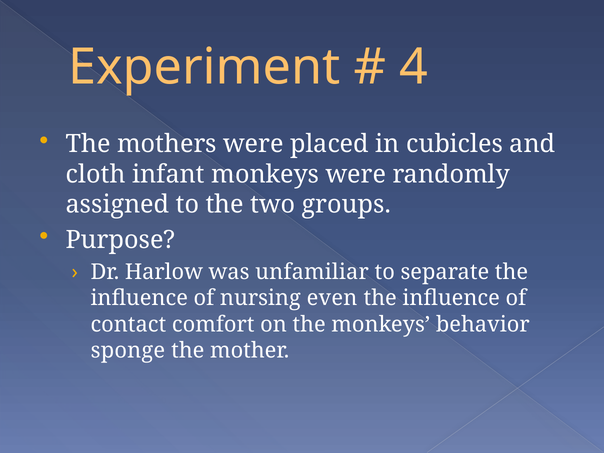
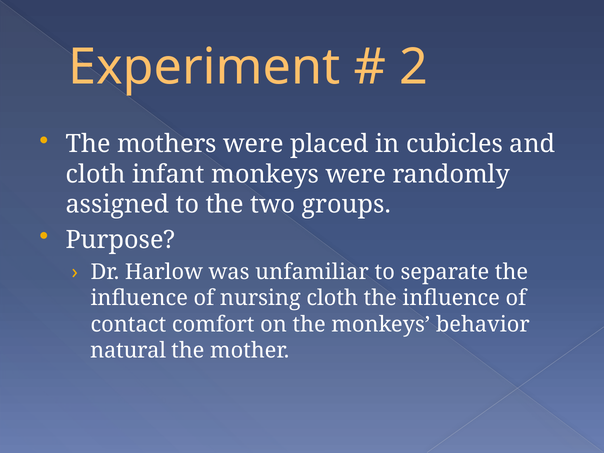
4: 4 -> 2 (414, 67)
nursing even: even -> cloth (332, 298)
sponge: sponge -> natural (128, 351)
